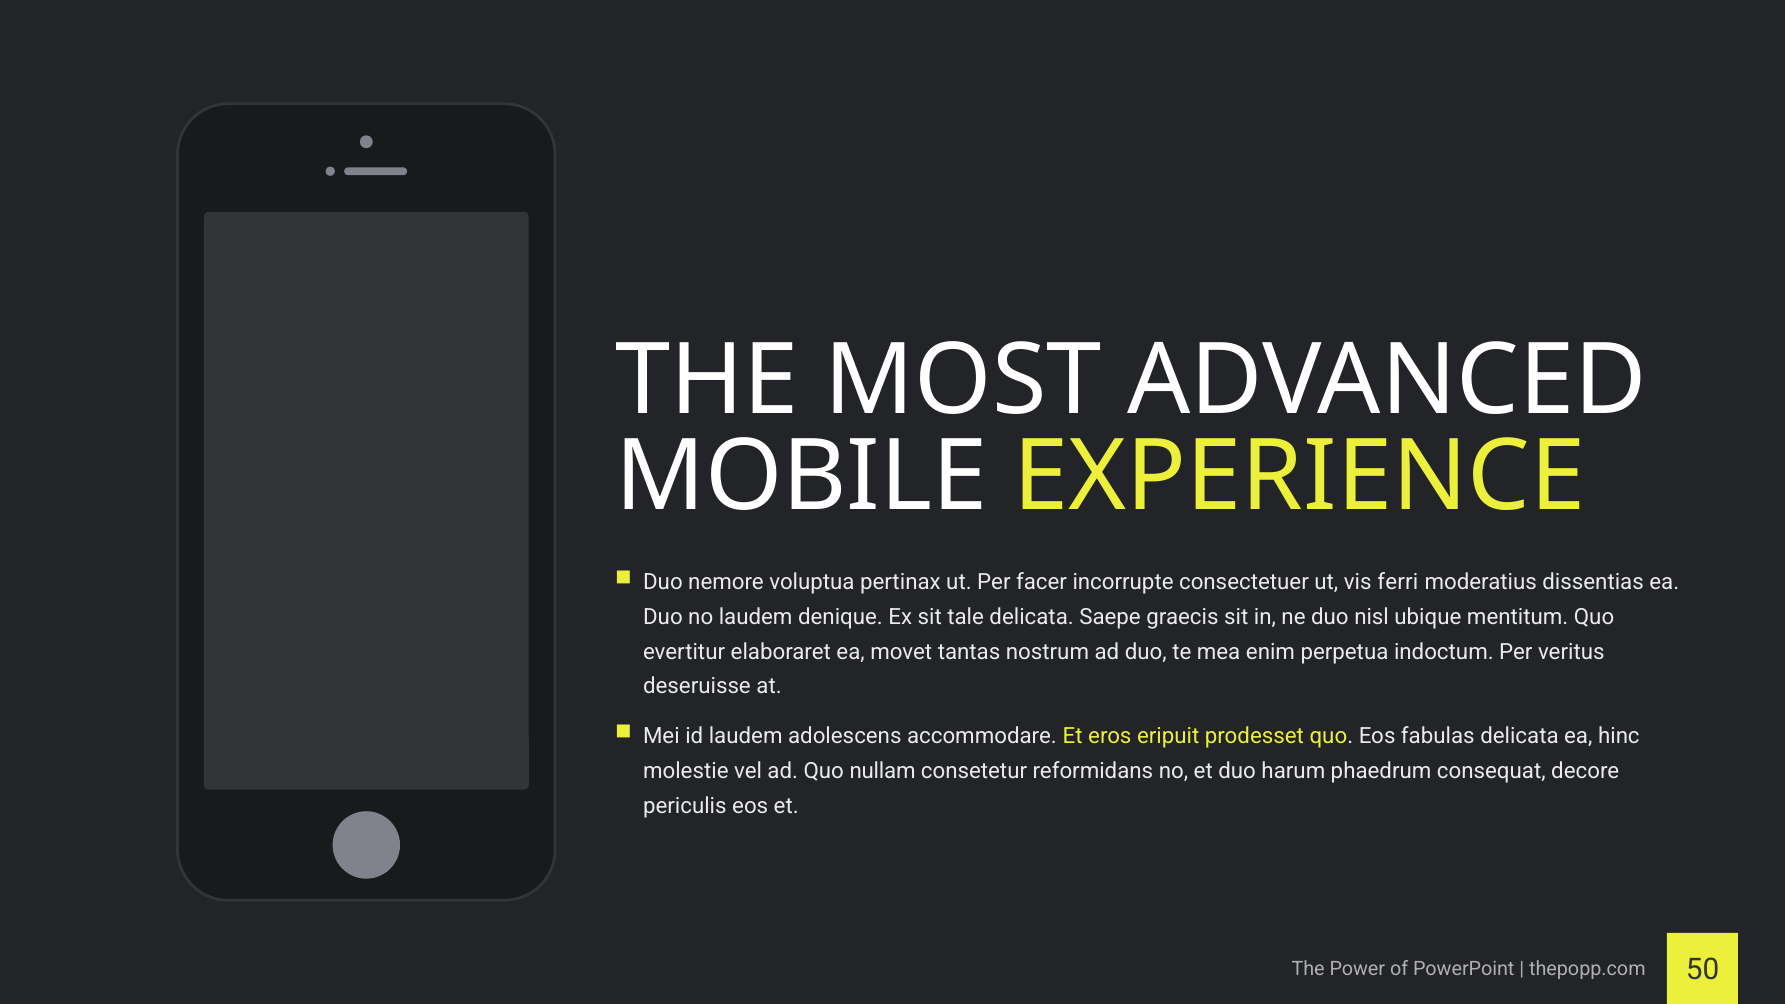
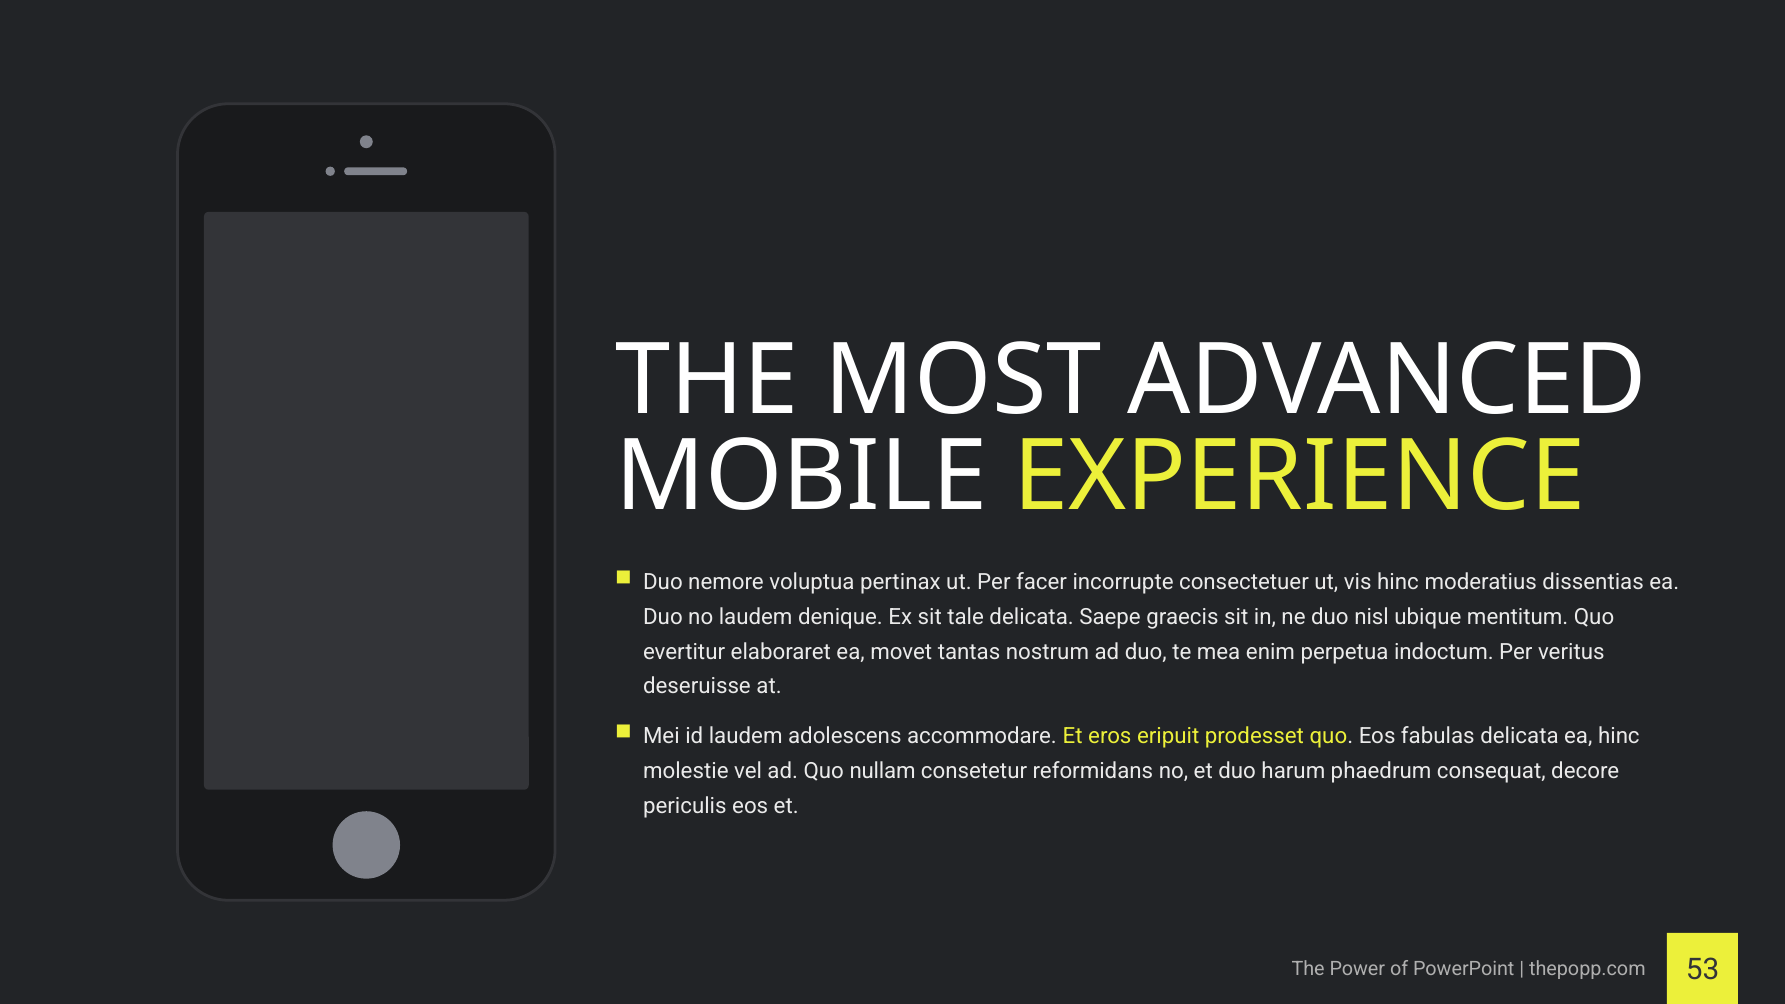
vis ferri: ferri -> hinc (1398, 582)
50: 50 -> 53 (1703, 969)
